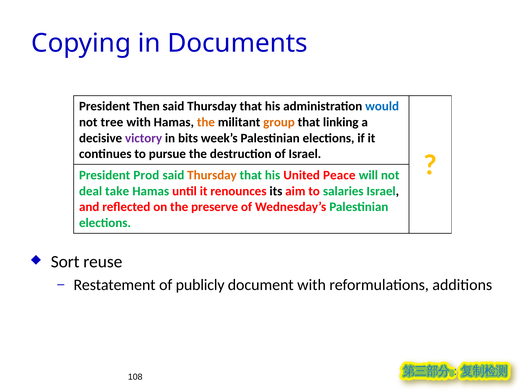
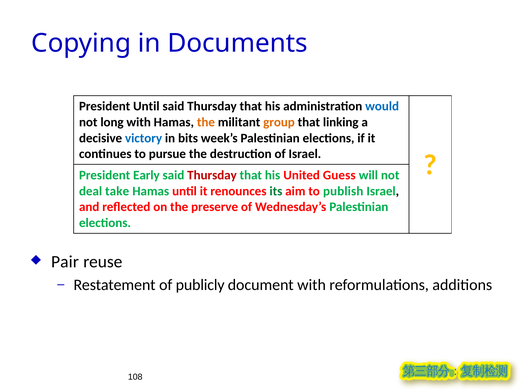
President Then: Then -> Until (146, 106)
tree: tree -> long (112, 122)
victory colour: purple -> blue (144, 138)
Prod: Prod -> Early (146, 175)
Thursday colour: orange -> red (212, 175)
Peace: Peace -> Guess (339, 175)
its colour: black -> green (276, 191)
salaries: salaries -> publish (343, 191)
Sort: Sort -> Pair (65, 262)
